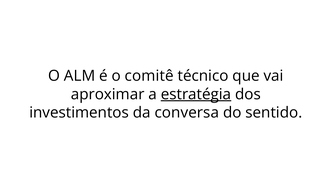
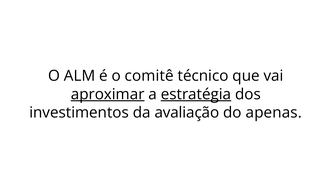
aproximar underline: none -> present (108, 94)
conversa: conversa -> avaliação (187, 112)
sentido: sentido -> apenas (274, 112)
